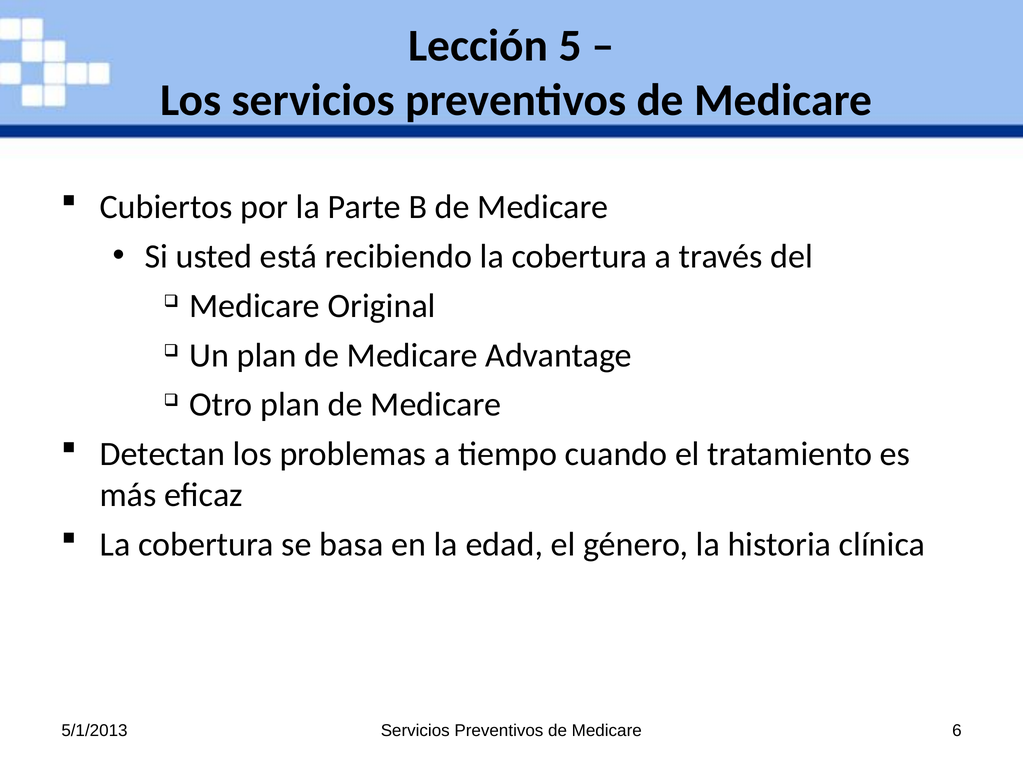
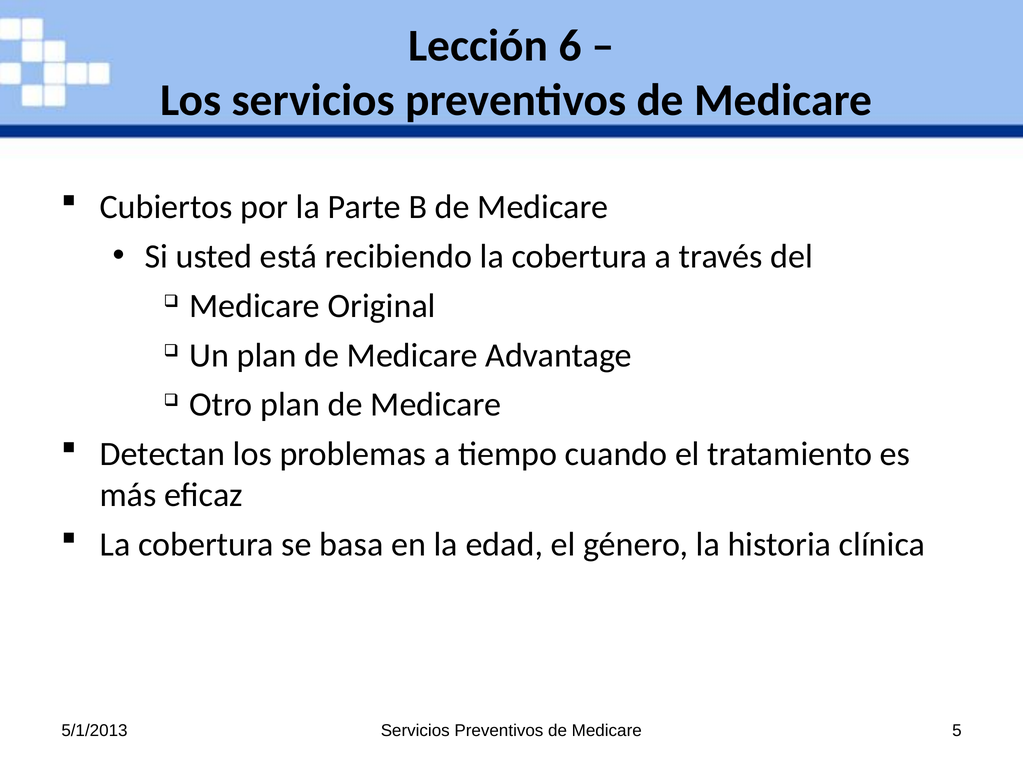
5: 5 -> 6 (570, 46)
6: 6 -> 5 (957, 731)
